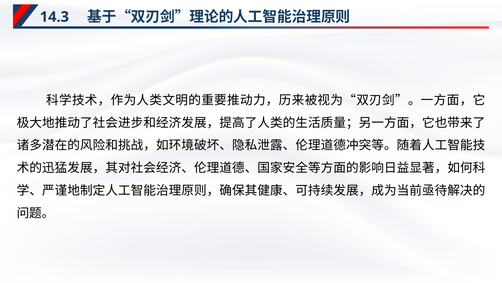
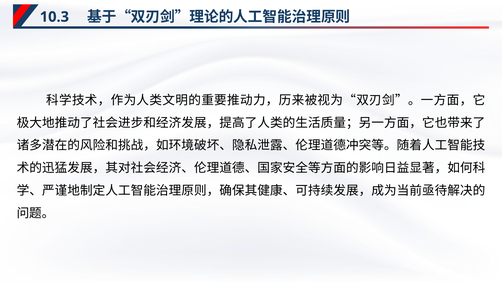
14.3: 14.3 -> 10.3 (54, 17)
